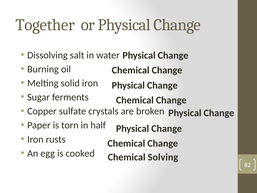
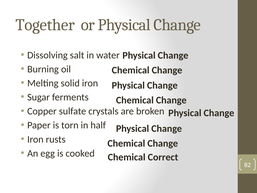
Solving: Solving -> Correct (163, 157)
